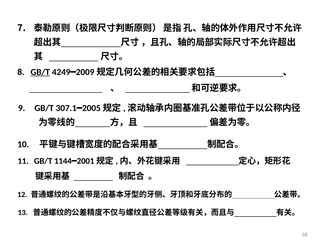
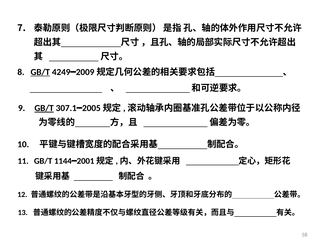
GB/T underline: none -> present (44, 108)
